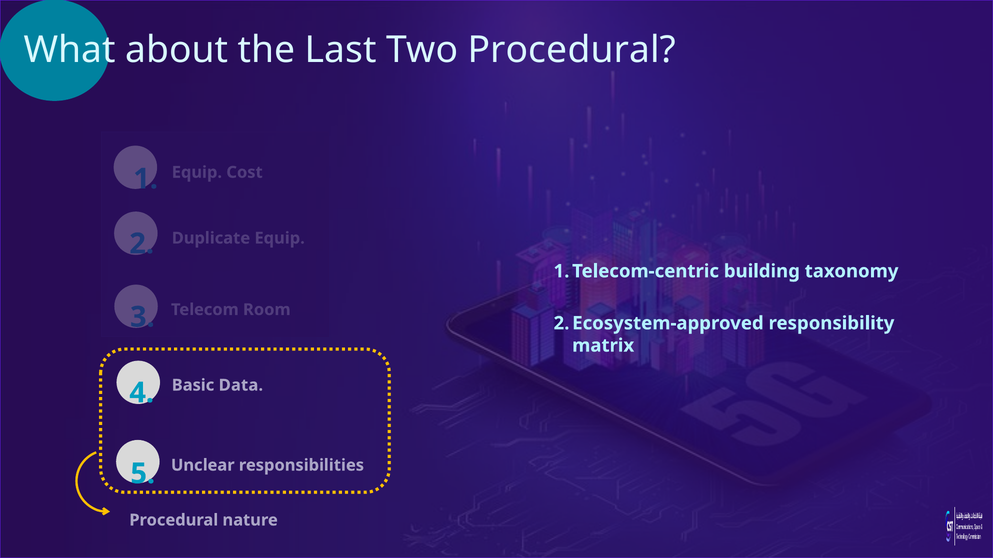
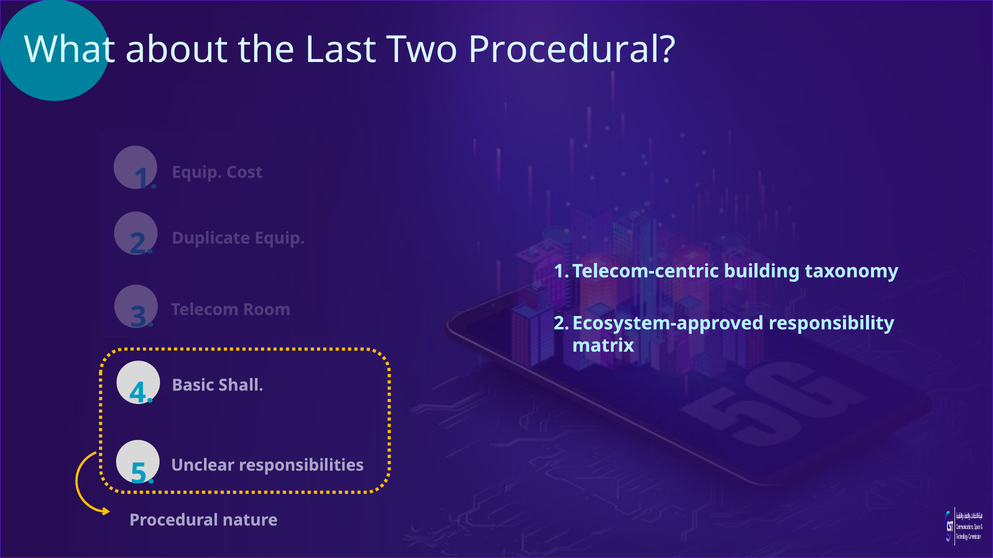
Data: Data -> Shall (241, 386)
